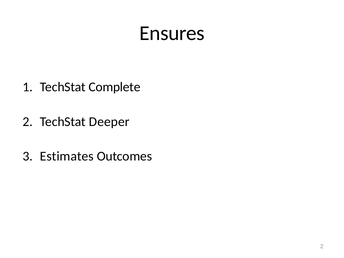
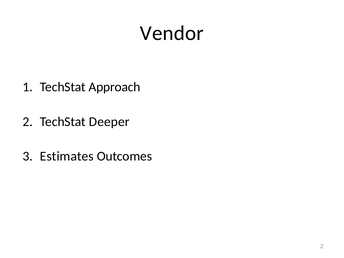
Ensures: Ensures -> Vendor (172, 33)
Complete: Complete -> Approach (115, 87)
